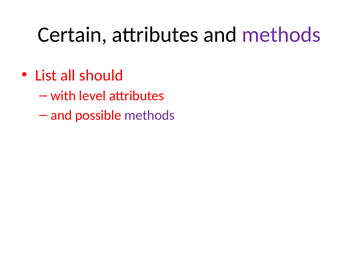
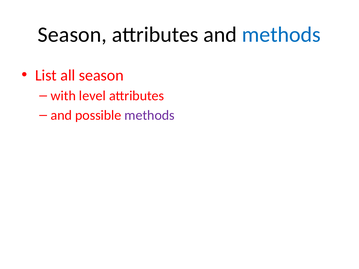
Certain: Certain -> Season (72, 35)
methods colour: purple -> blue (281, 35)
all should: should -> season (101, 75)
